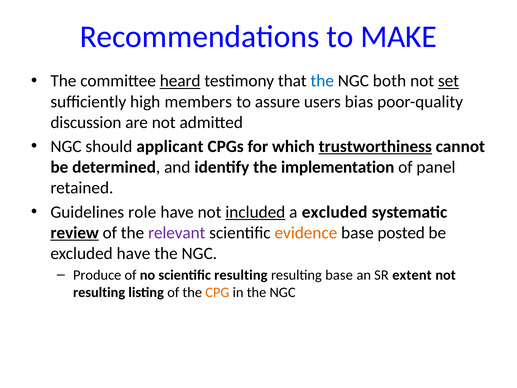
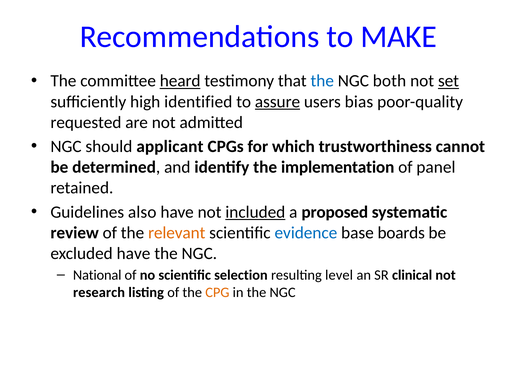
members: members -> identified (198, 102)
assure underline: none -> present (278, 102)
discussion: discussion -> requested (86, 122)
trustworthiness underline: present -> none (375, 146)
role: role -> also (142, 212)
a excluded: excluded -> proposed (335, 212)
review underline: present -> none (75, 233)
relevant colour: purple -> orange (177, 233)
evidence colour: orange -> blue (306, 233)
posted: posted -> boards (401, 233)
Produce: Produce -> National (97, 275)
scientific resulting: resulting -> selection (241, 275)
resulting base: base -> level (339, 275)
extent: extent -> clinical (412, 275)
resulting: resulting -> research (99, 292)
